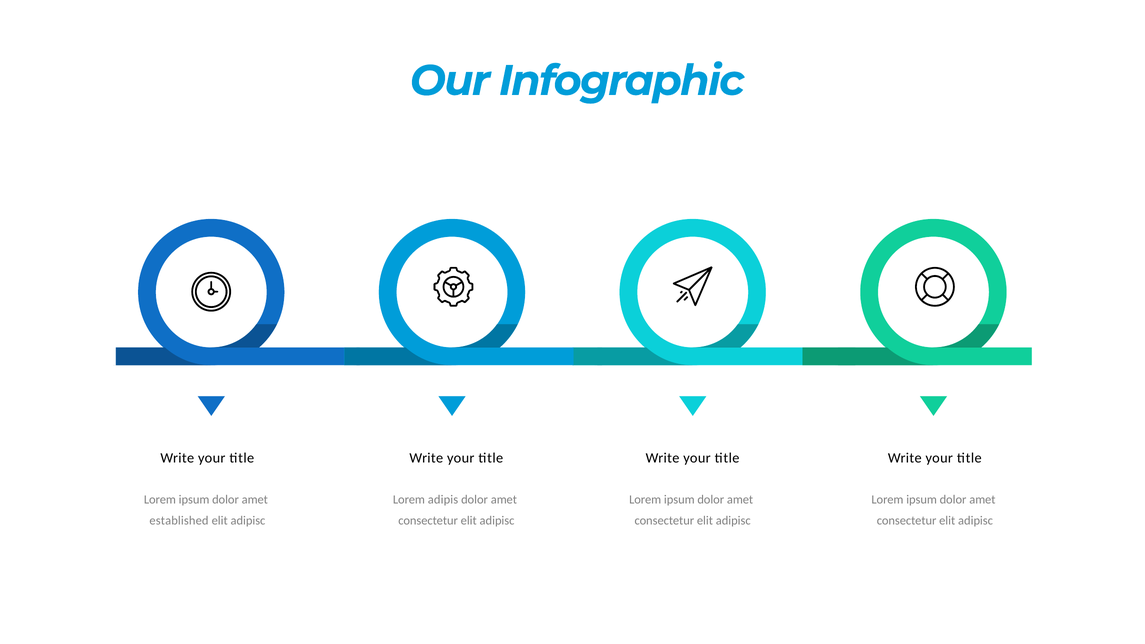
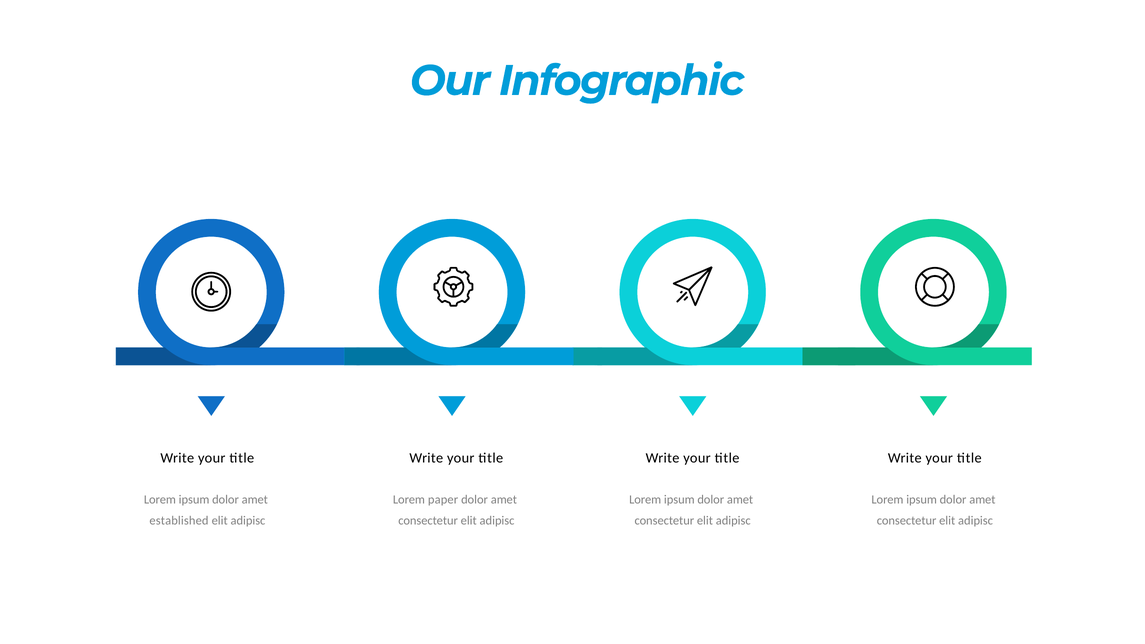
adipis: adipis -> paper (443, 500)
